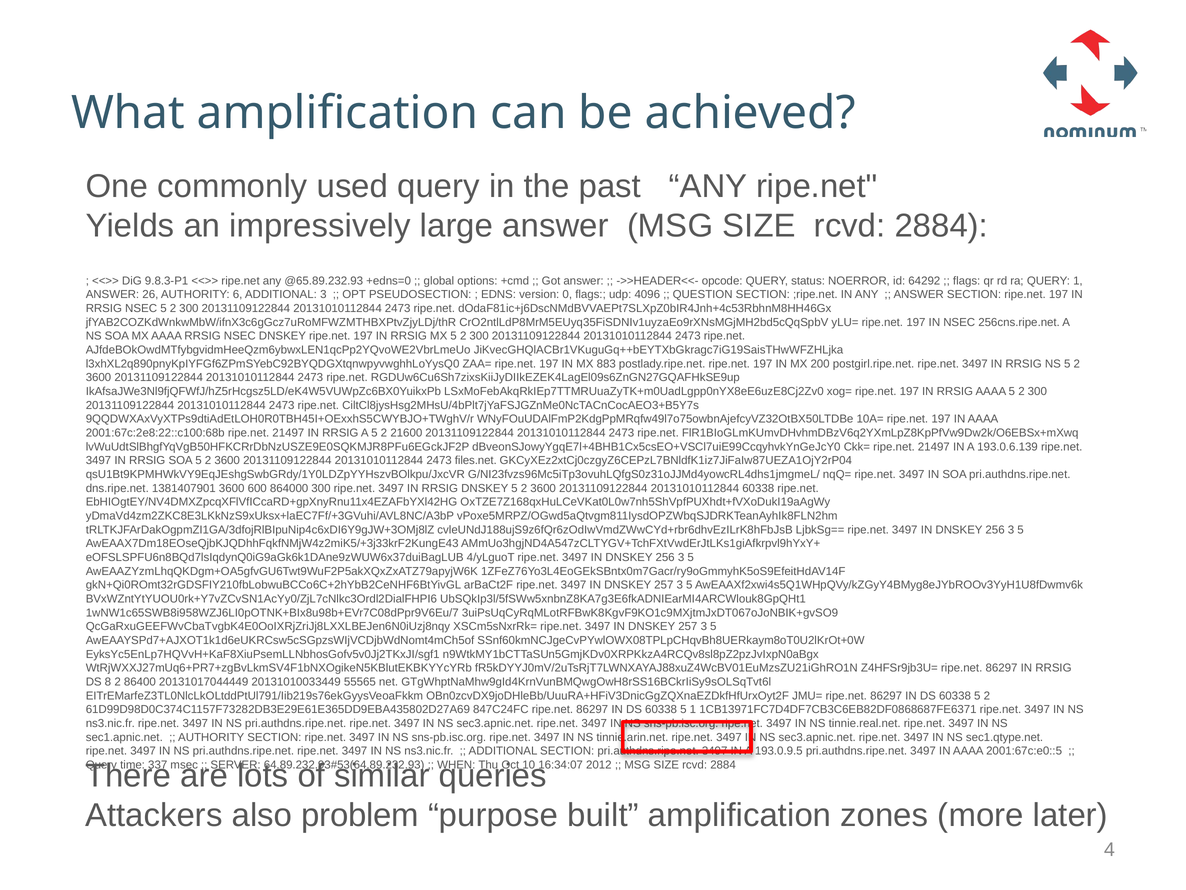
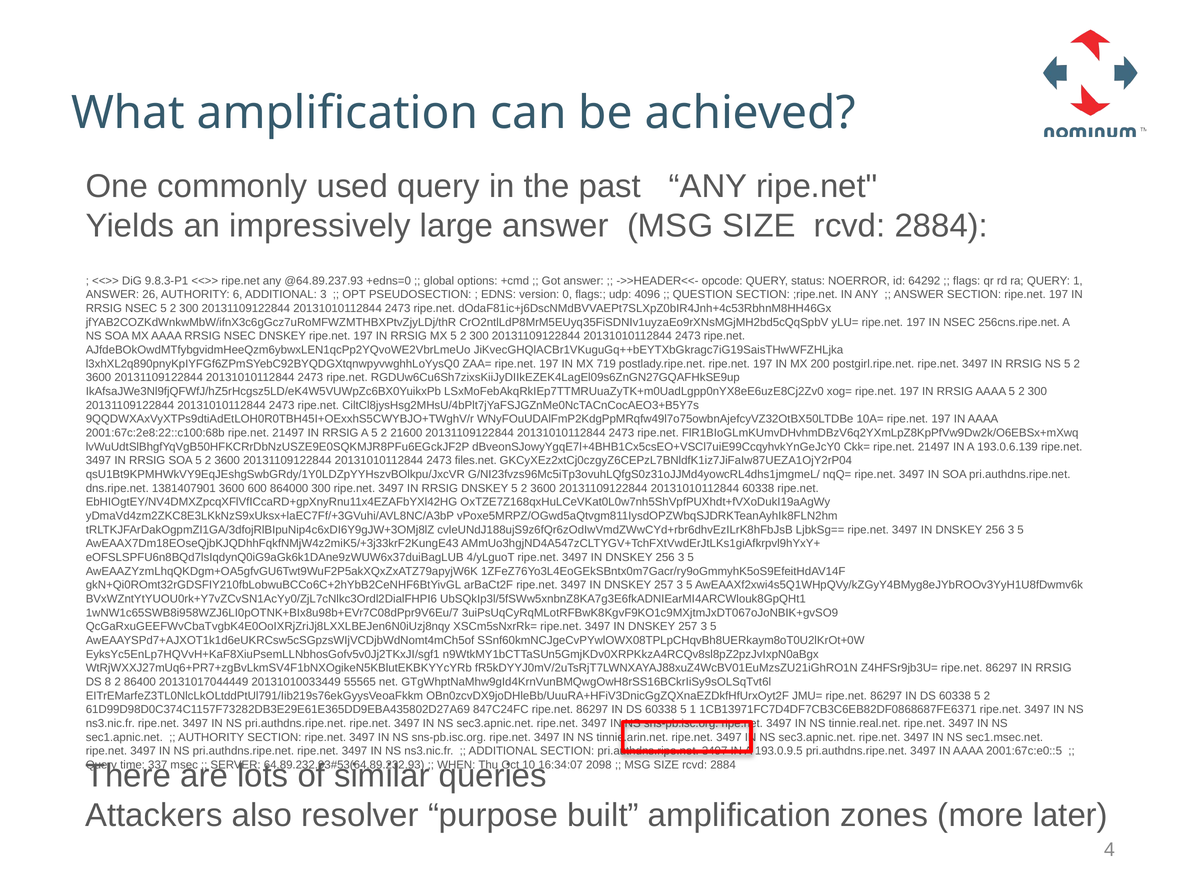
@65.89.232.93: @65.89.232.93 -> @64.89.237.93 (324, 281)
883: 883 -> 719 (606, 364)
sec1.qtype.net: sec1.qtype.net -> sec1.msec.net (1005, 737)
2012: 2012 -> 2098 (599, 764)
problem: problem -> resolver (360, 815)
